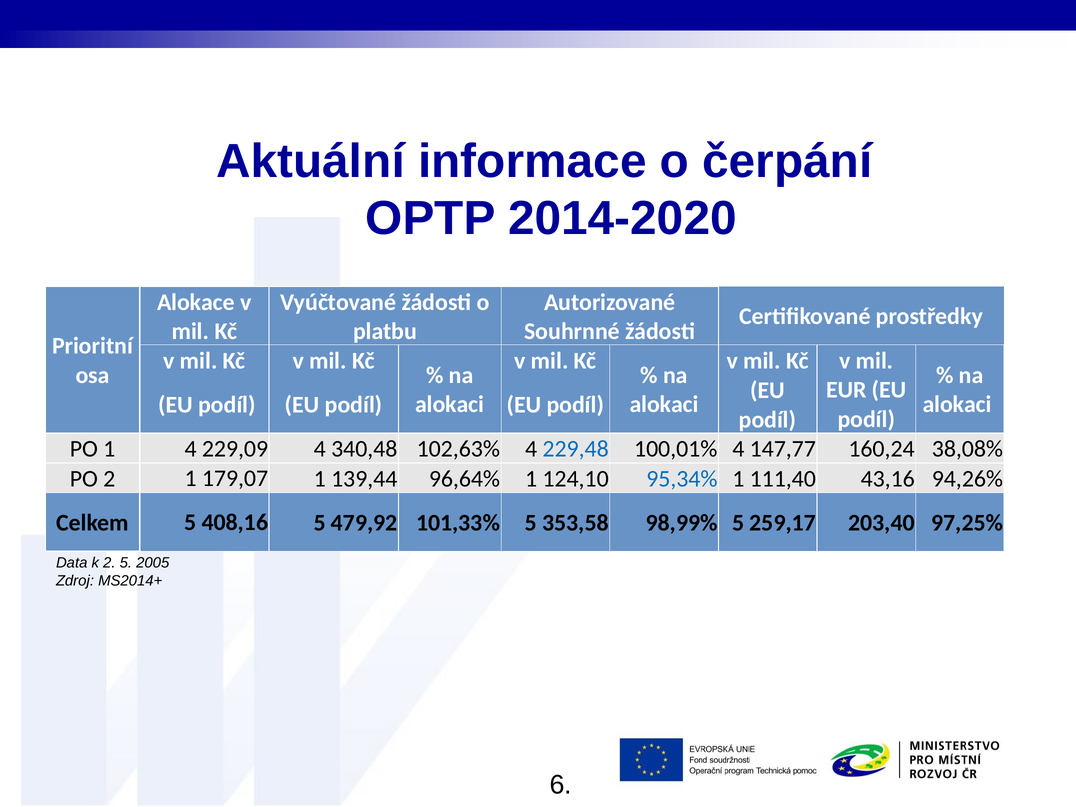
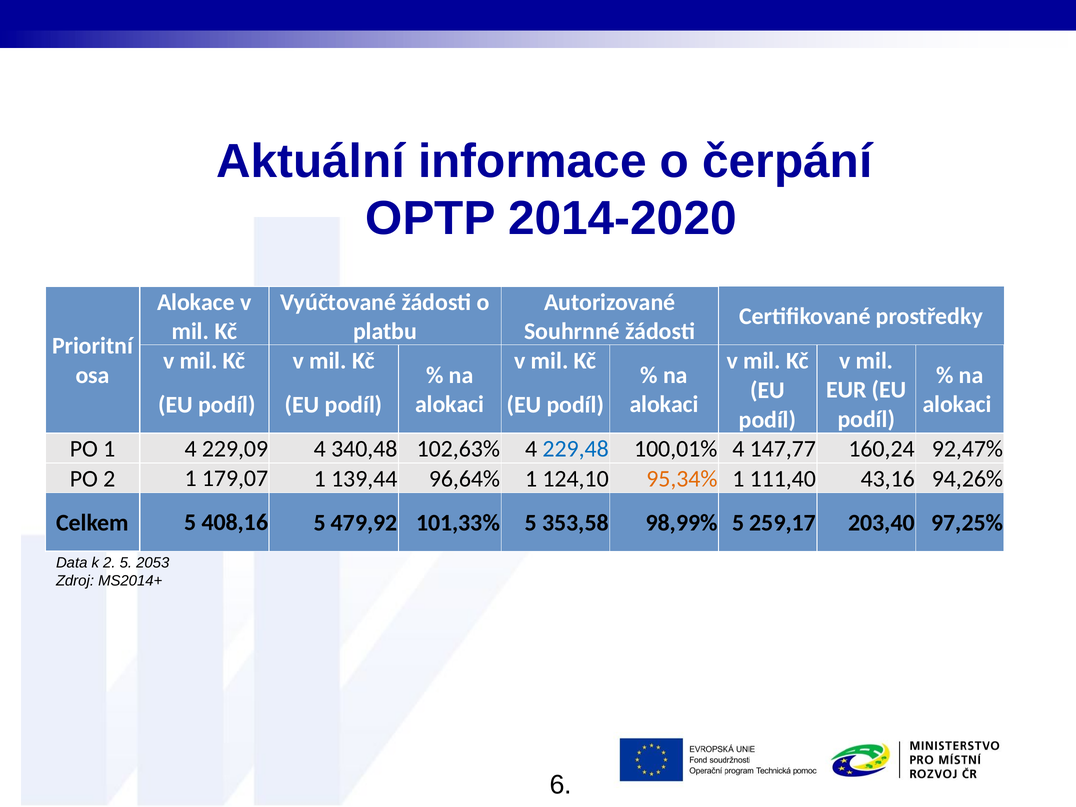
38,08%: 38,08% -> 92,47% (967, 449)
95,34% colour: blue -> orange (682, 479)
2005: 2005 -> 2053 (153, 563)
